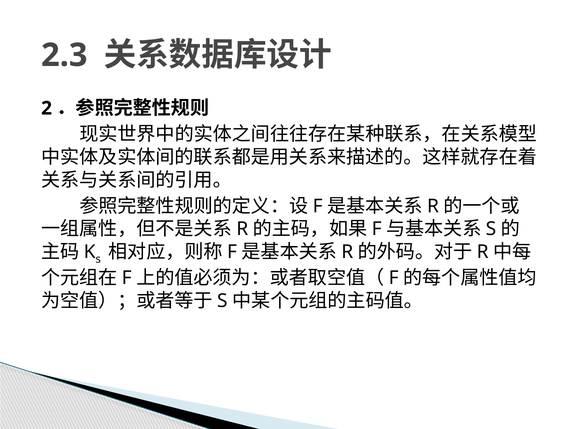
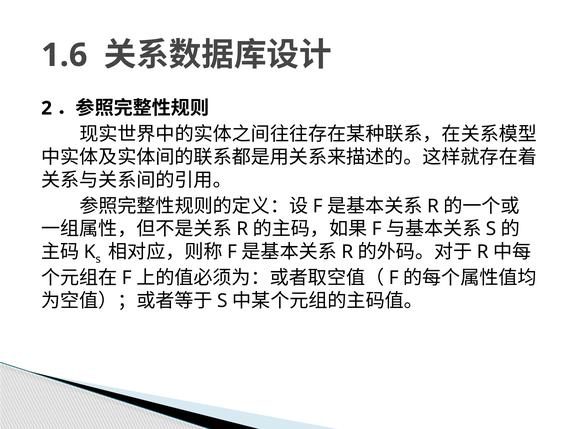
2.3: 2.3 -> 1.6 (64, 55)
